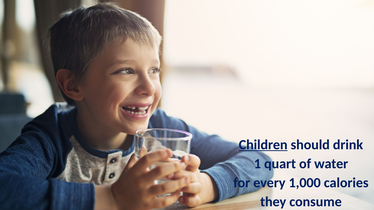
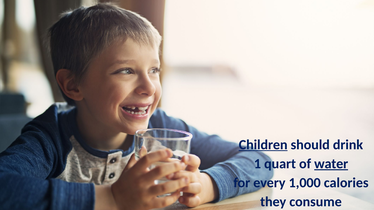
water underline: none -> present (331, 164)
